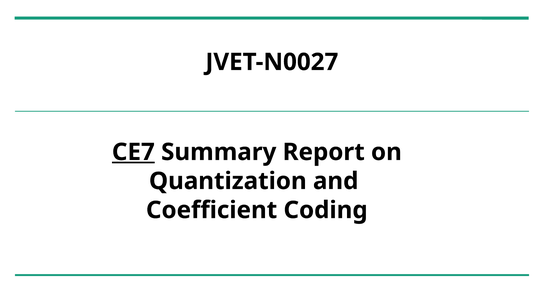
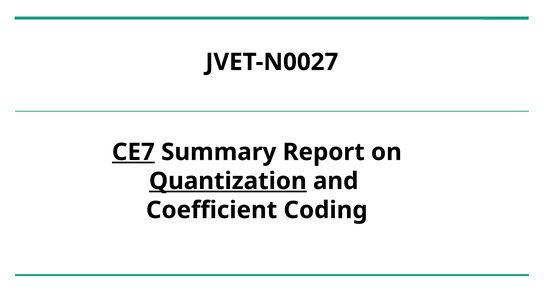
Quantization underline: none -> present (228, 181)
